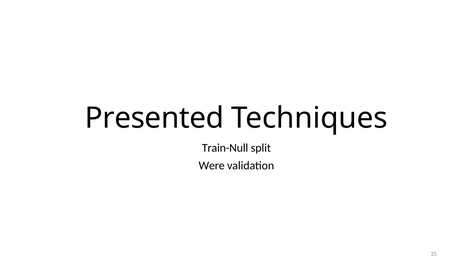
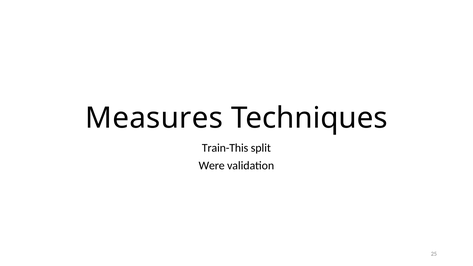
Presented: Presented -> Measures (154, 118)
Train-Null: Train-Null -> Train-This (225, 148)
